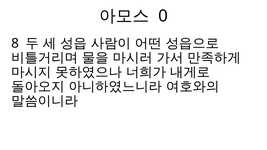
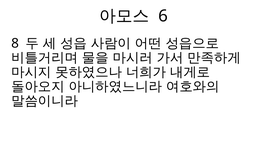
0: 0 -> 6 (163, 16)
